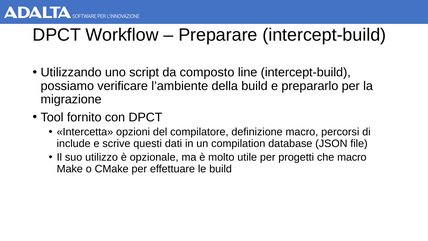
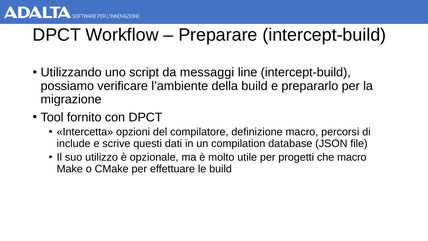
composto: composto -> messaggi (207, 72)
